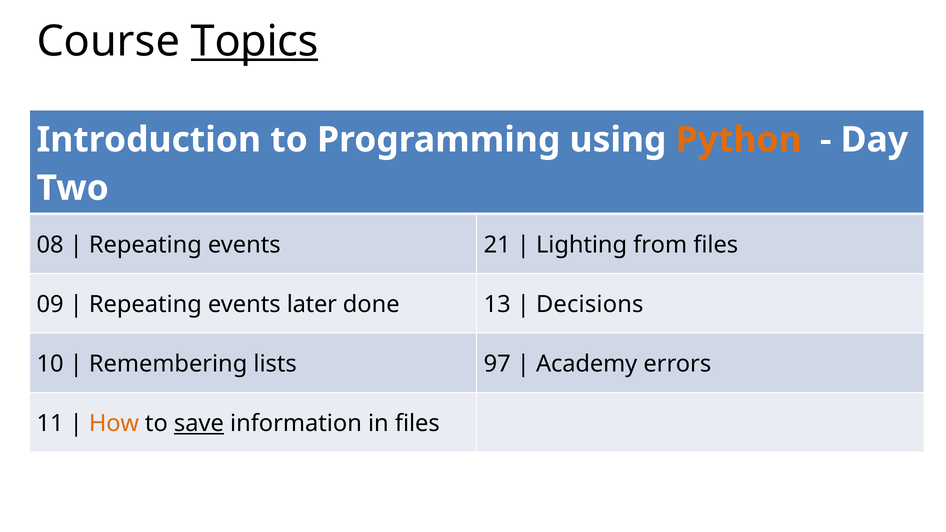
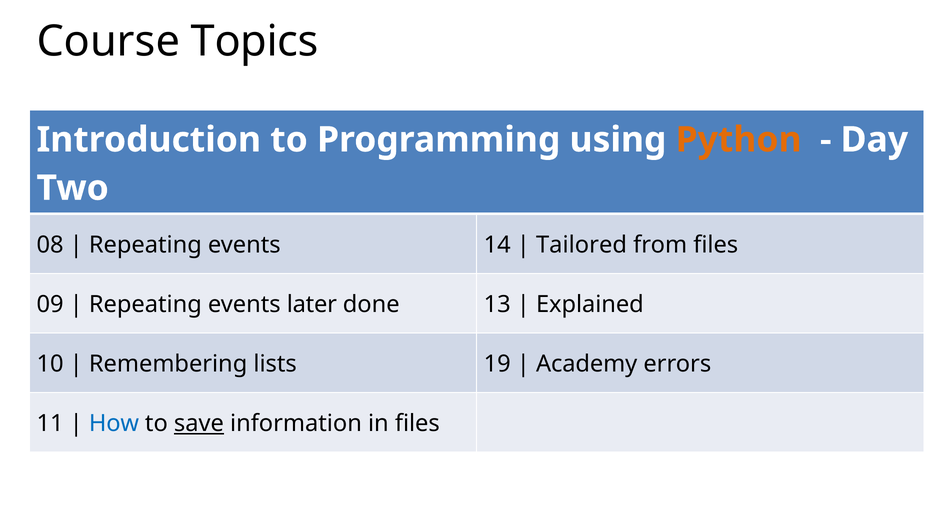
Topics underline: present -> none (255, 41)
21: 21 -> 14 (497, 245)
Lighting: Lighting -> Tailored (582, 245)
Decisions: Decisions -> Explained (590, 305)
97: 97 -> 19 (497, 364)
How colour: orange -> blue (114, 424)
